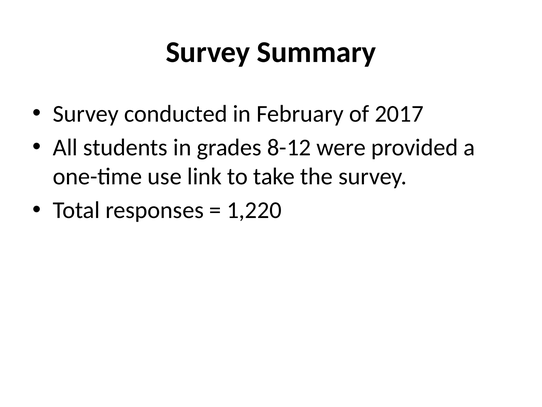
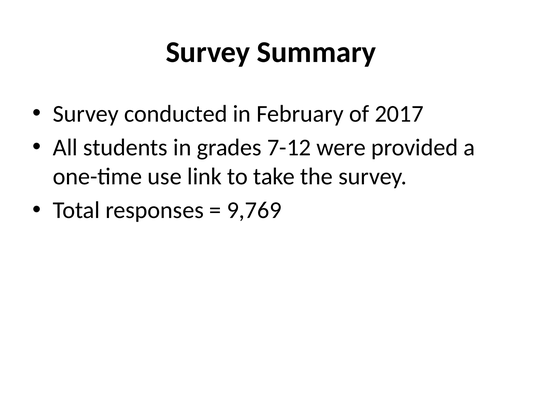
8-12: 8-12 -> 7-12 (289, 147)
1,220: 1,220 -> 9,769 (254, 210)
